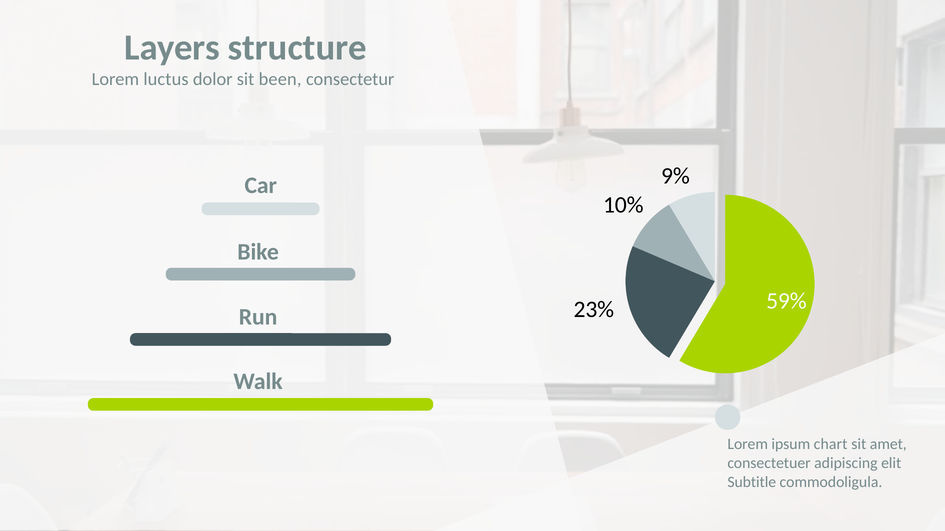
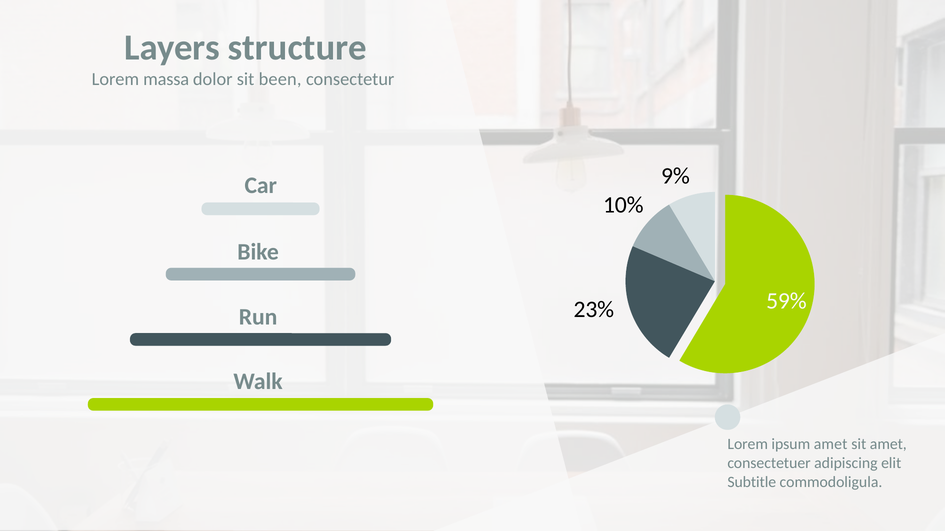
luctus: luctus -> massa (166, 79)
ipsum chart: chart -> amet (831, 445)
